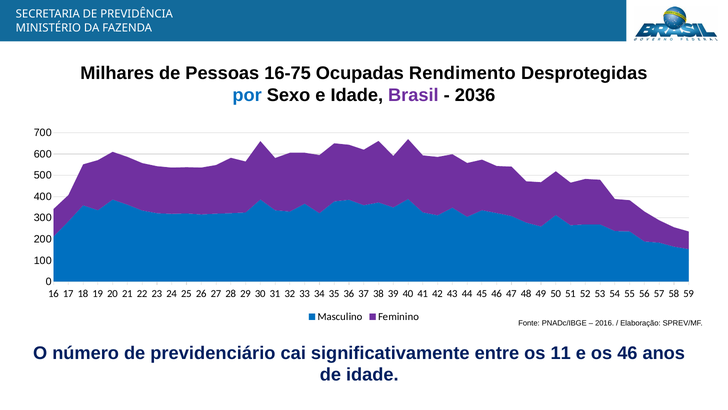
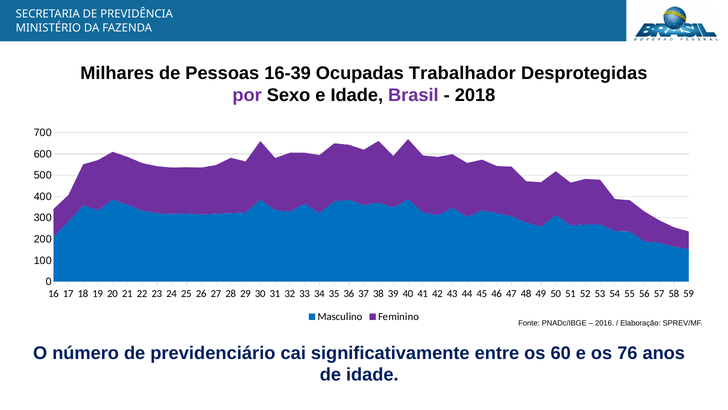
16-75: 16-75 -> 16-39 (288, 73)
Rendimento: Rendimento -> Trabalhador (462, 73)
por colour: blue -> purple (247, 95)
2036: 2036 -> 2018 (475, 95)
11: 11 -> 60 (561, 353)
os 46: 46 -> 76 (627, 353)
